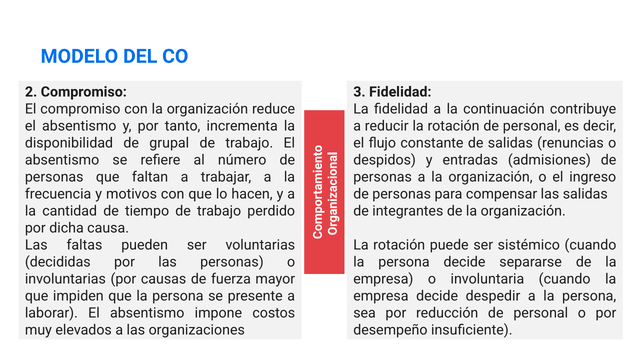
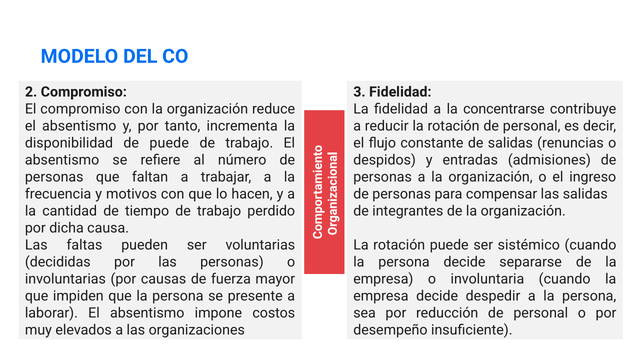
continuación: continuación -> concentrarse (504, 109)
de grupal: grupal -> puede (169, 143)
